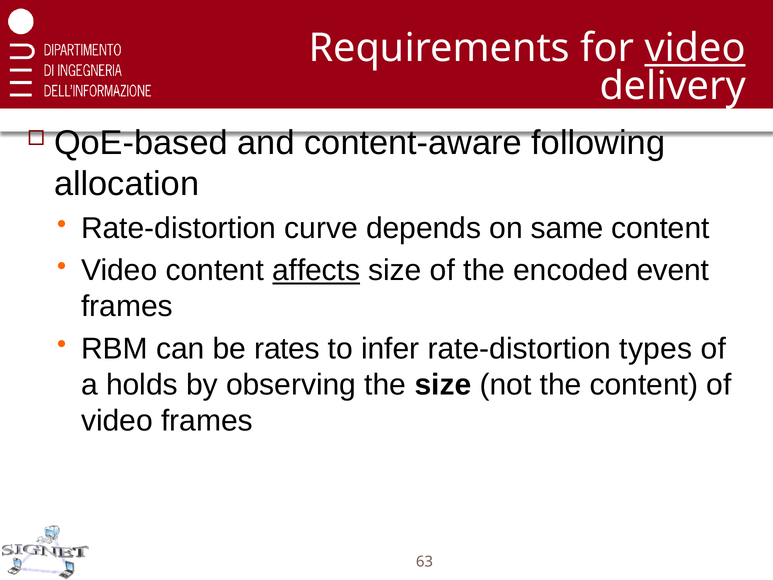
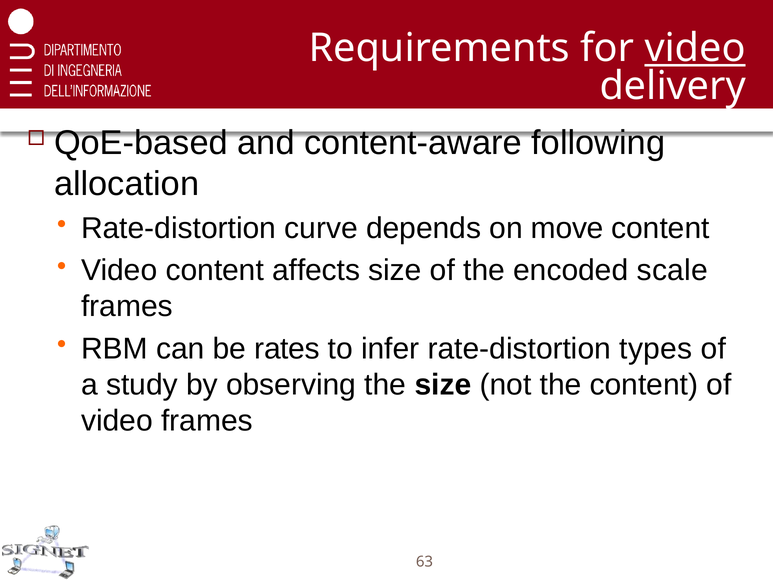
same: same -> move (567, 228)
affects underline: present -> none (316, 270)
event: event -> scale (672, 270)
holds: holds -> study (142, 385)
